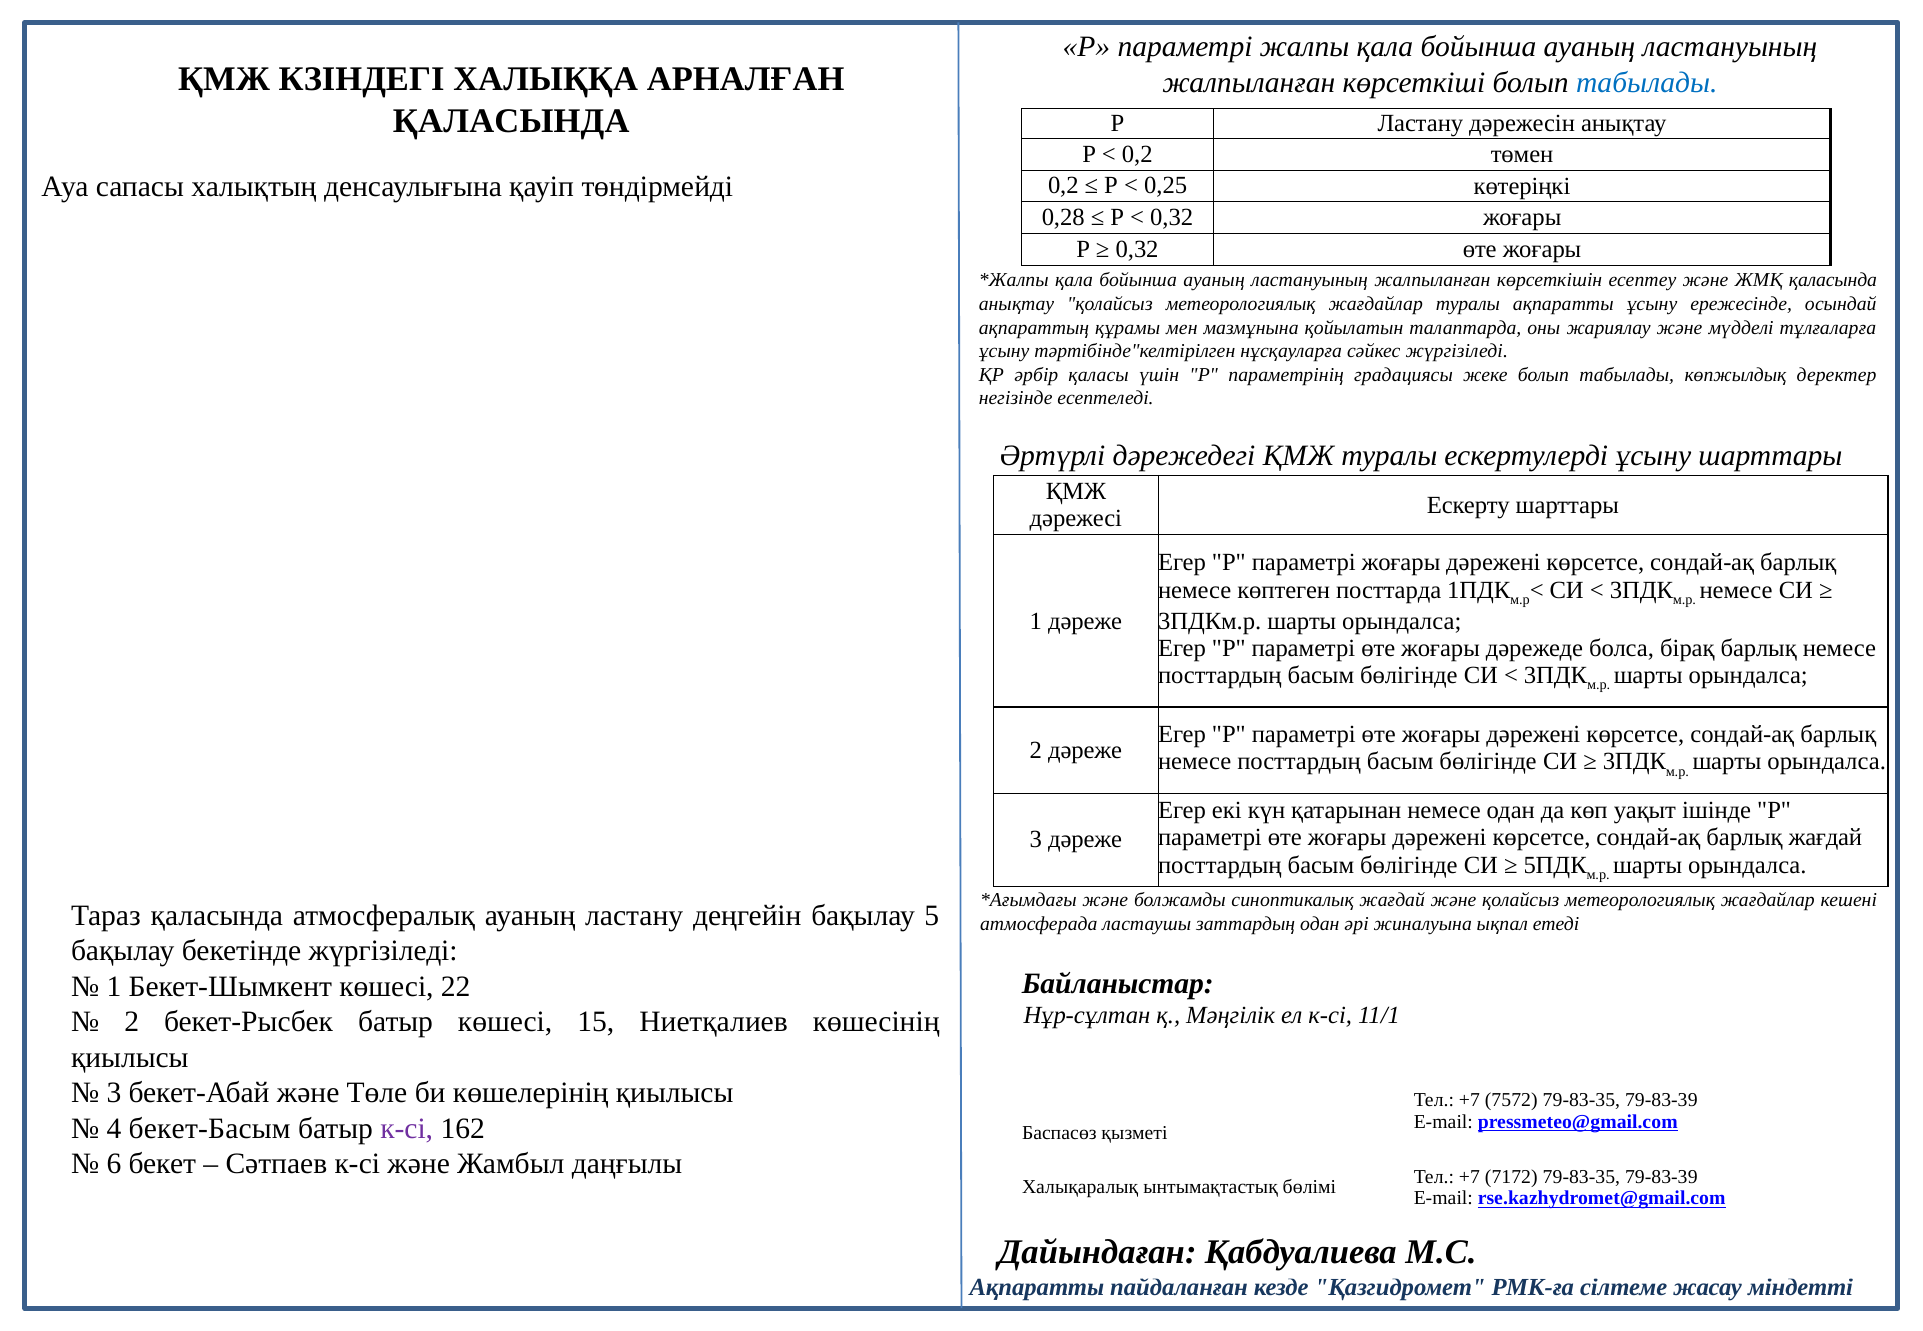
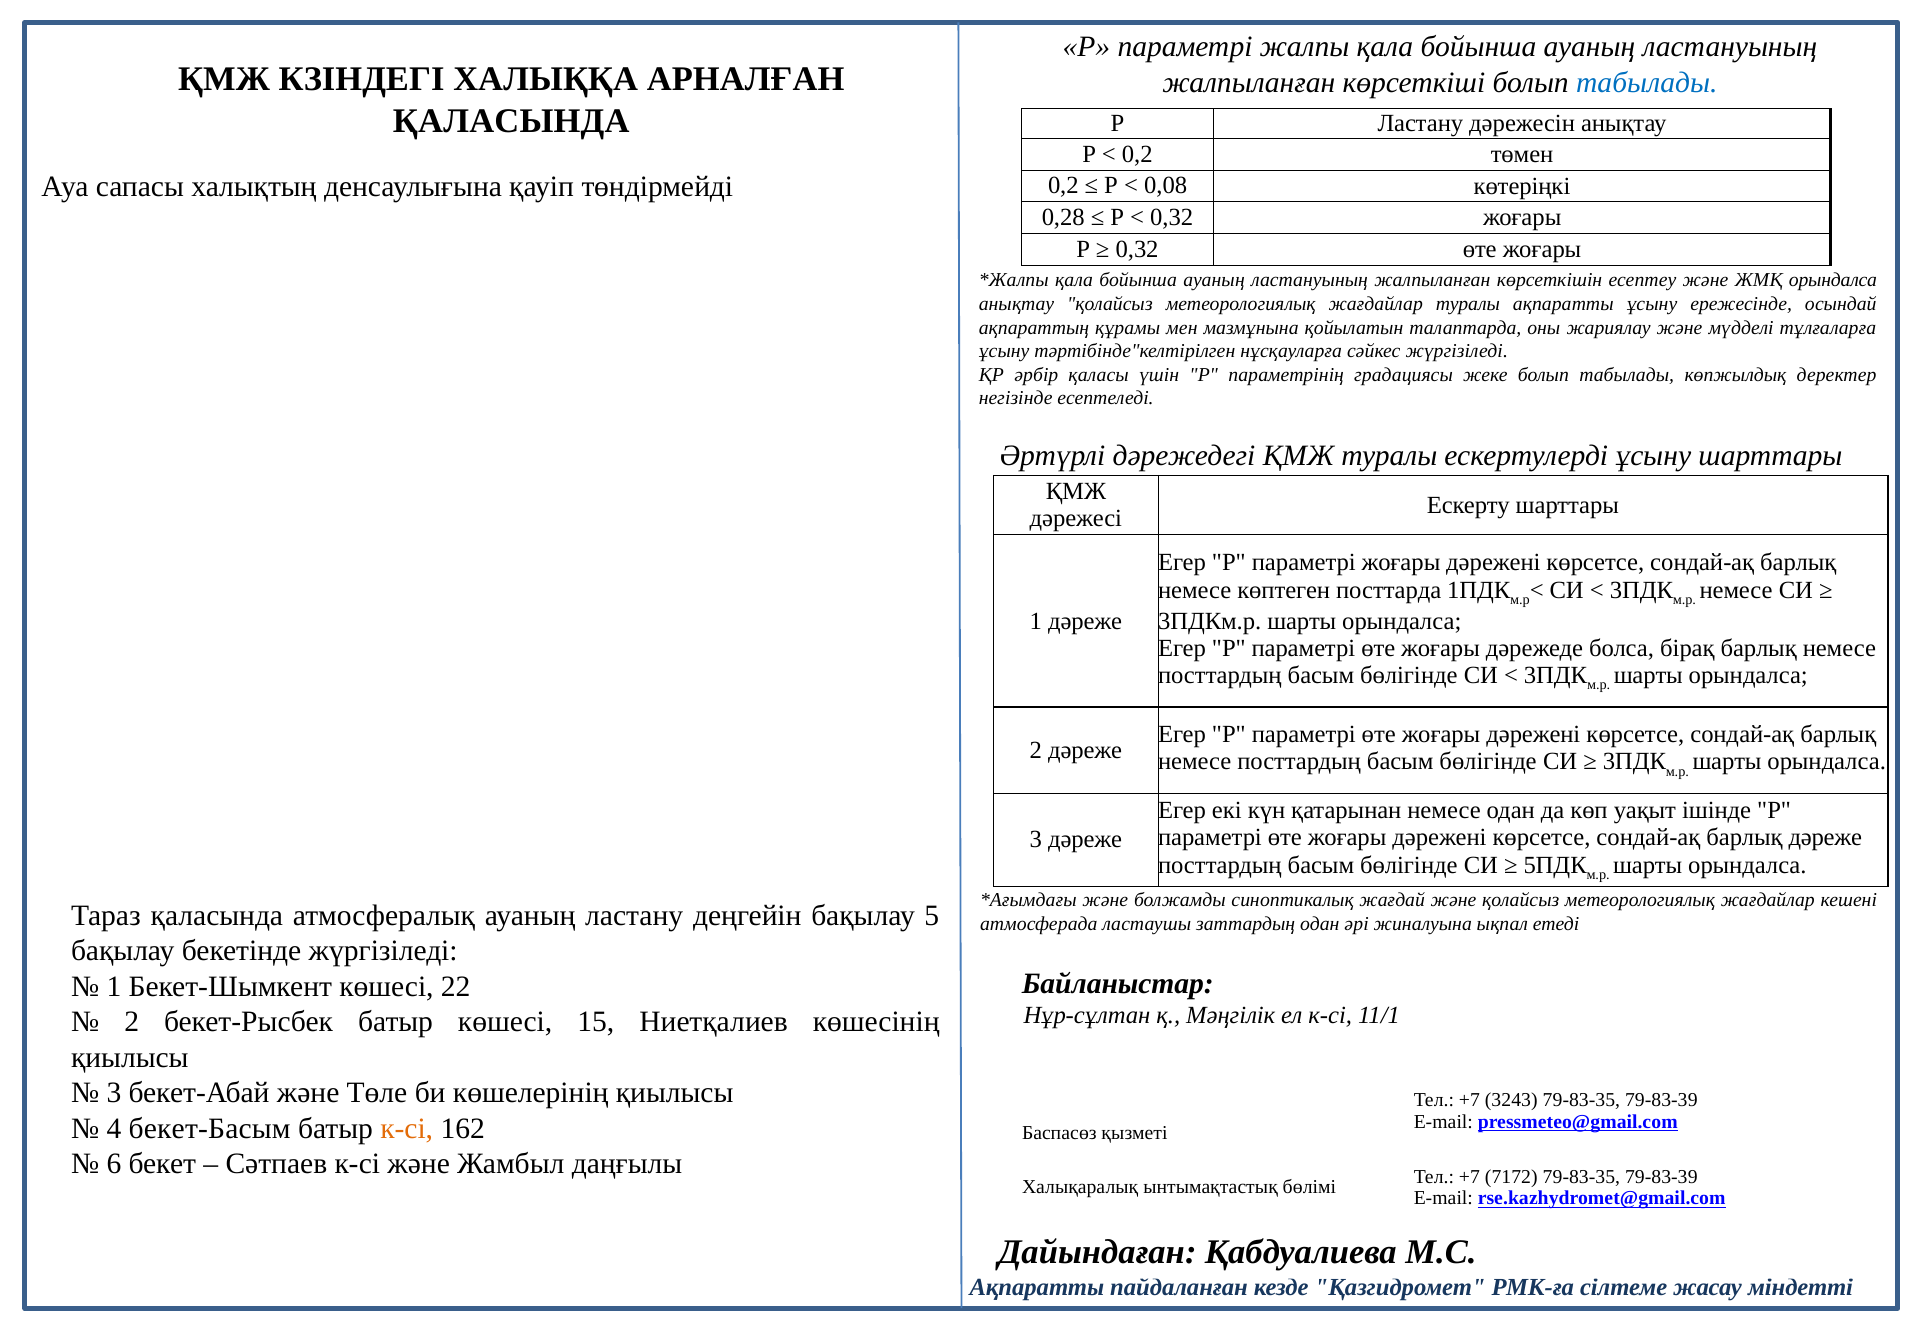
0,25: 0,25 -> 0,08 (1166, 186)
ЖМҚ қаласында: қаласында -> орындалса (1833, 280)
барлық жағдай: жағдай -> дәреже (1825, 838)
7572: 7572 -> 3243 (1511, 1100)
к-сі colour: purple -> orange (407, 1129)
